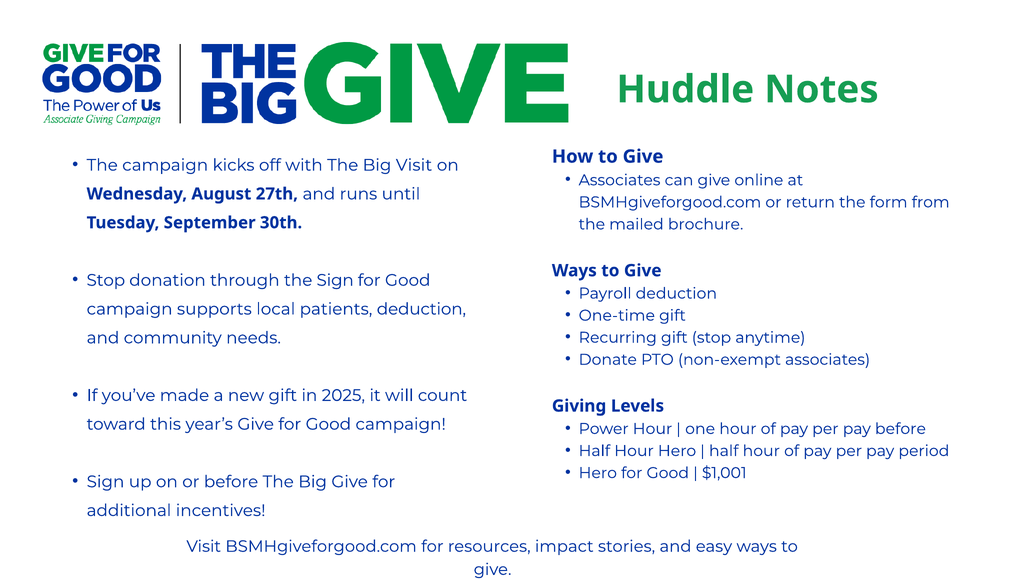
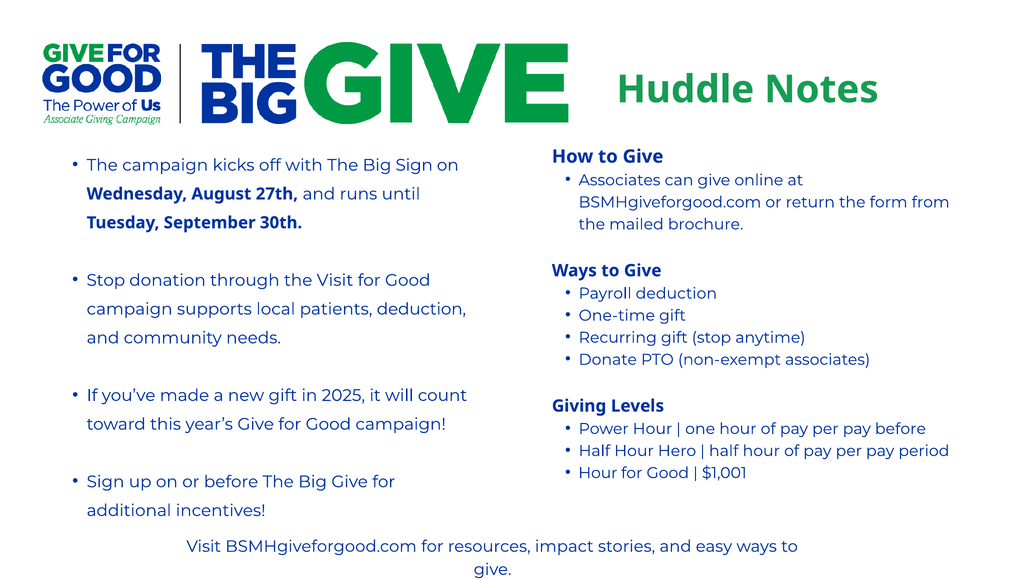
Big Visit: Visit -> Sign (414, 165)
the Sign: Sign -> Visit (335, 280)
Hero: Hero -> Hour (598, 473)
